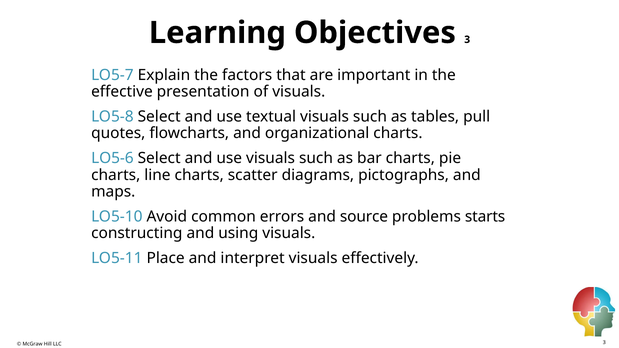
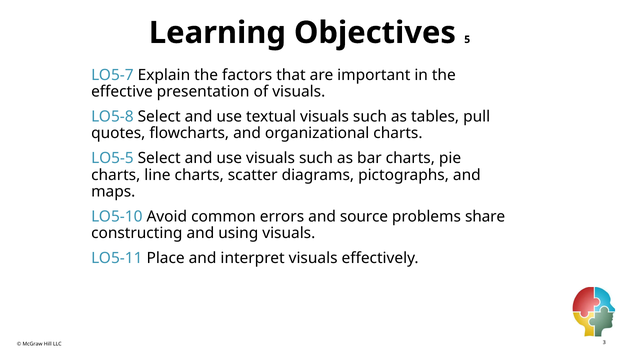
Objectives 3: 3 -> 5 (467, 40)
LO5-6: LO5-6 -> LO5-5 (112, 158)
starts: starts -> share (485, 217)
